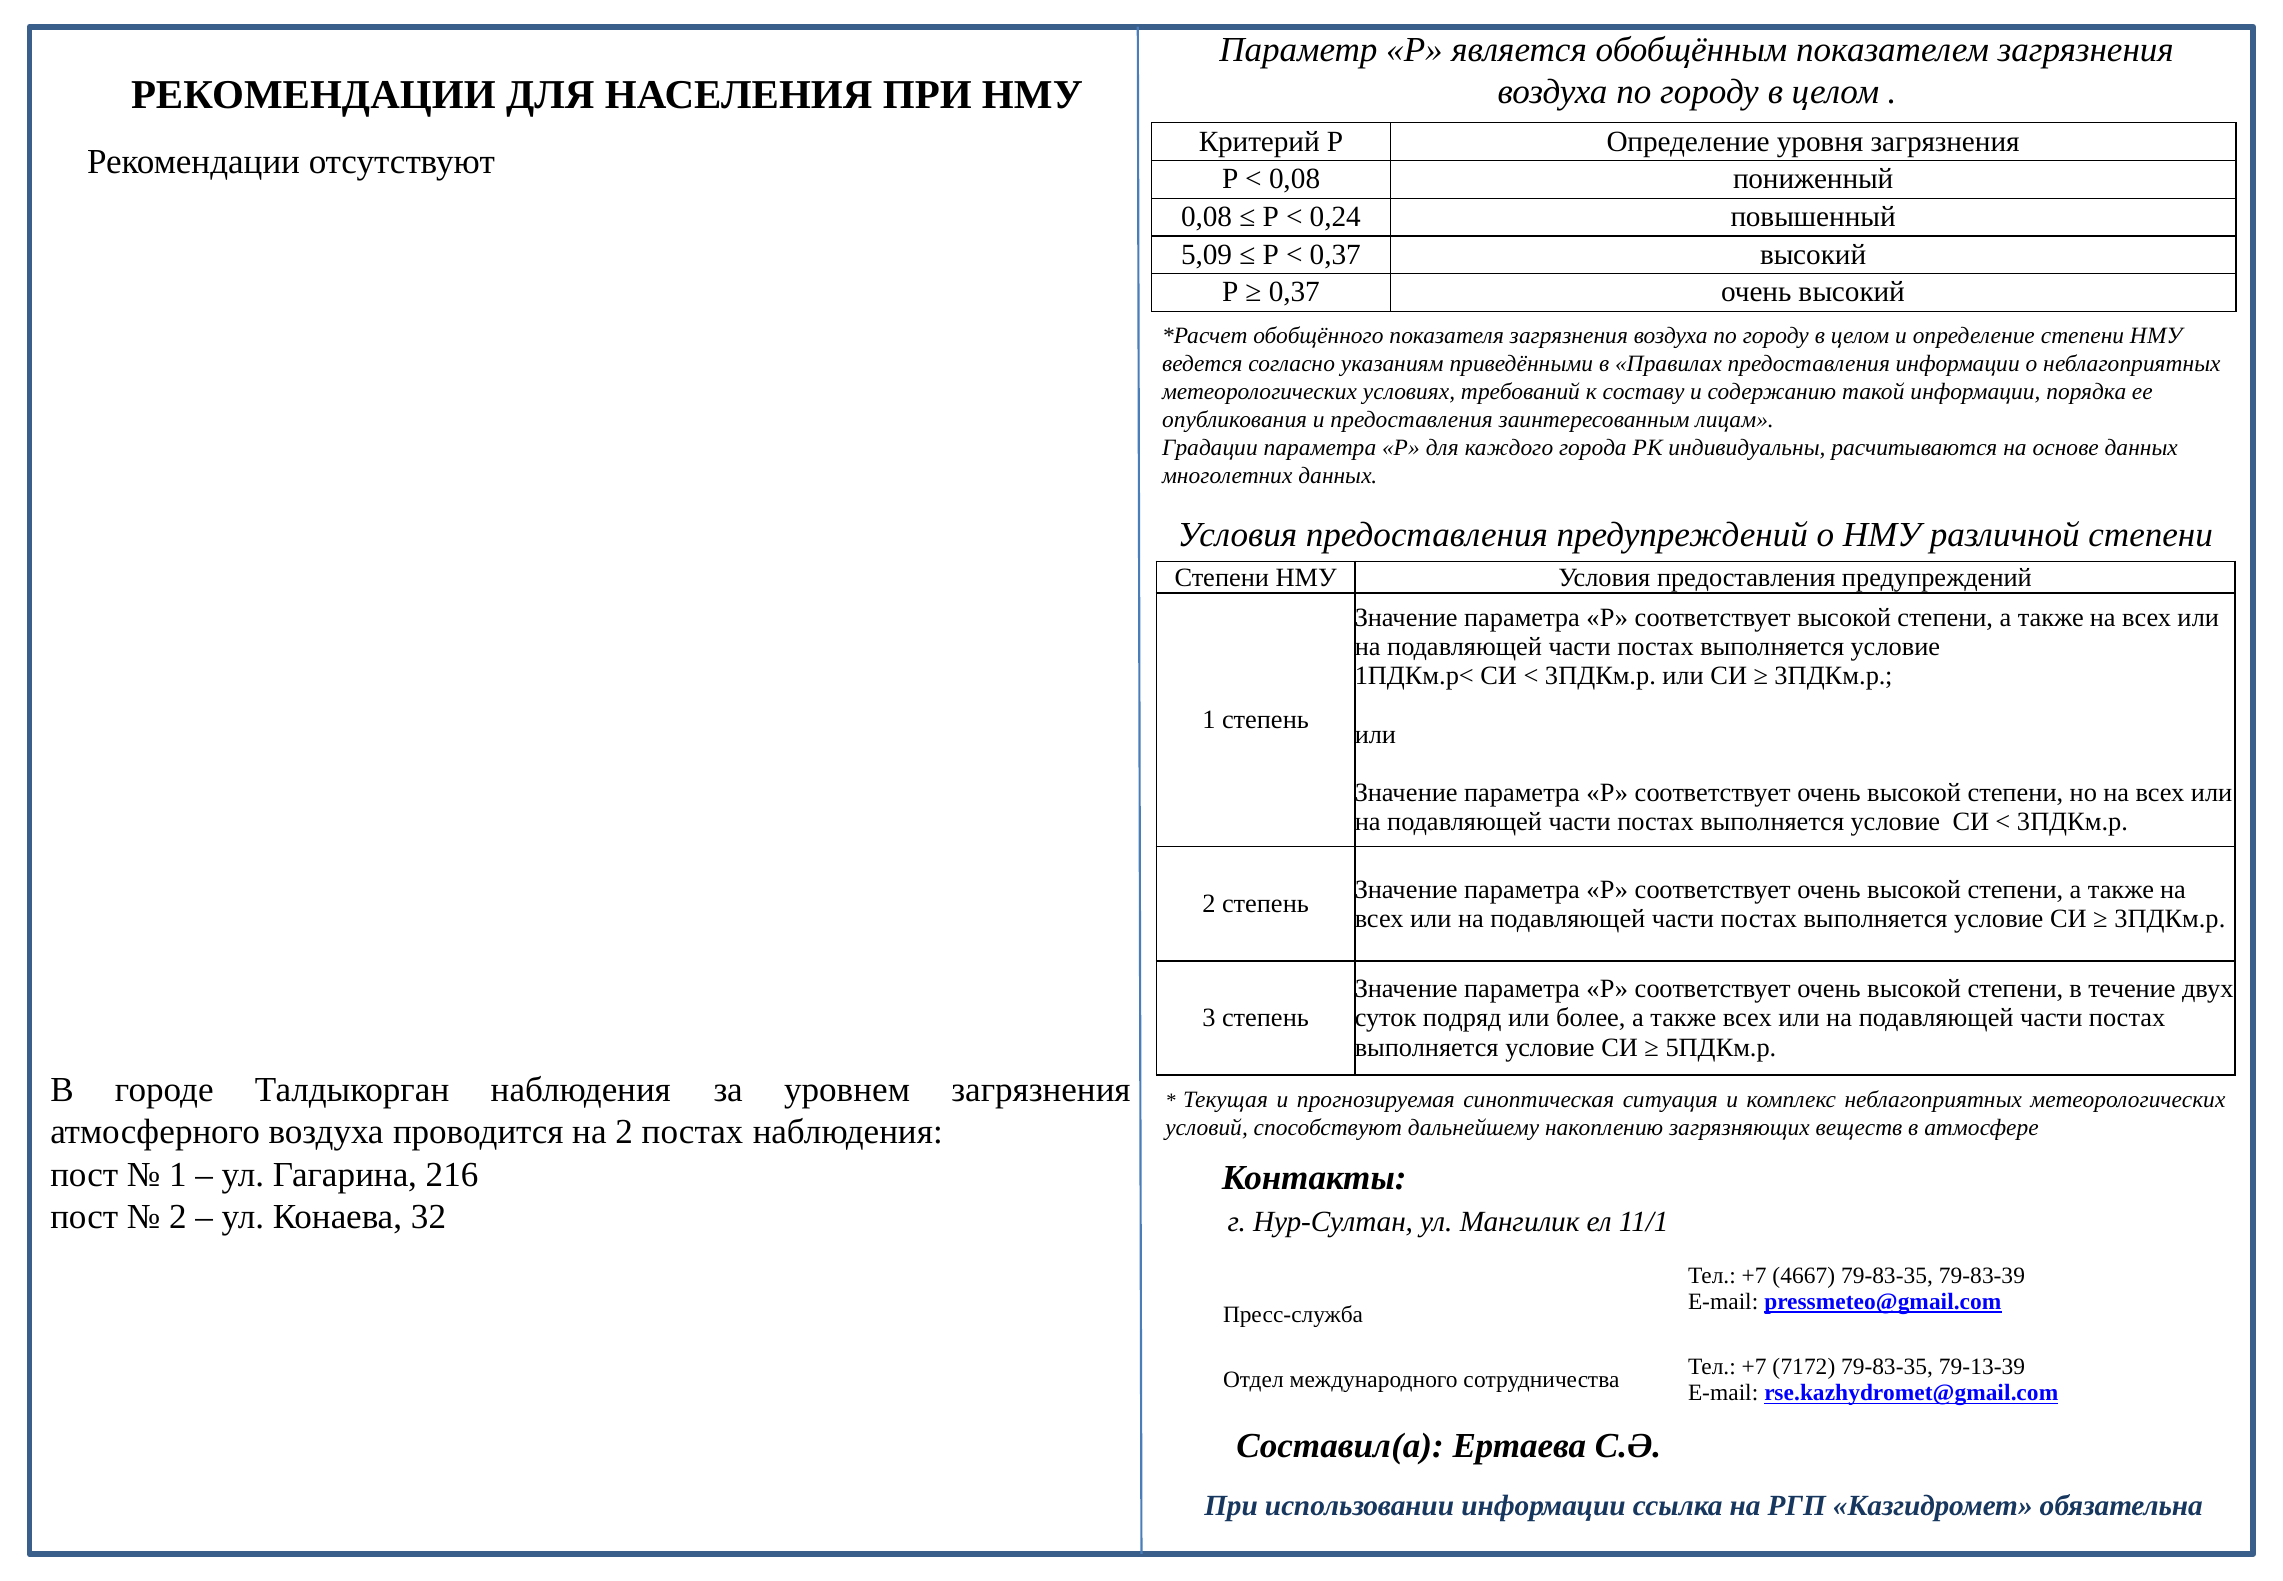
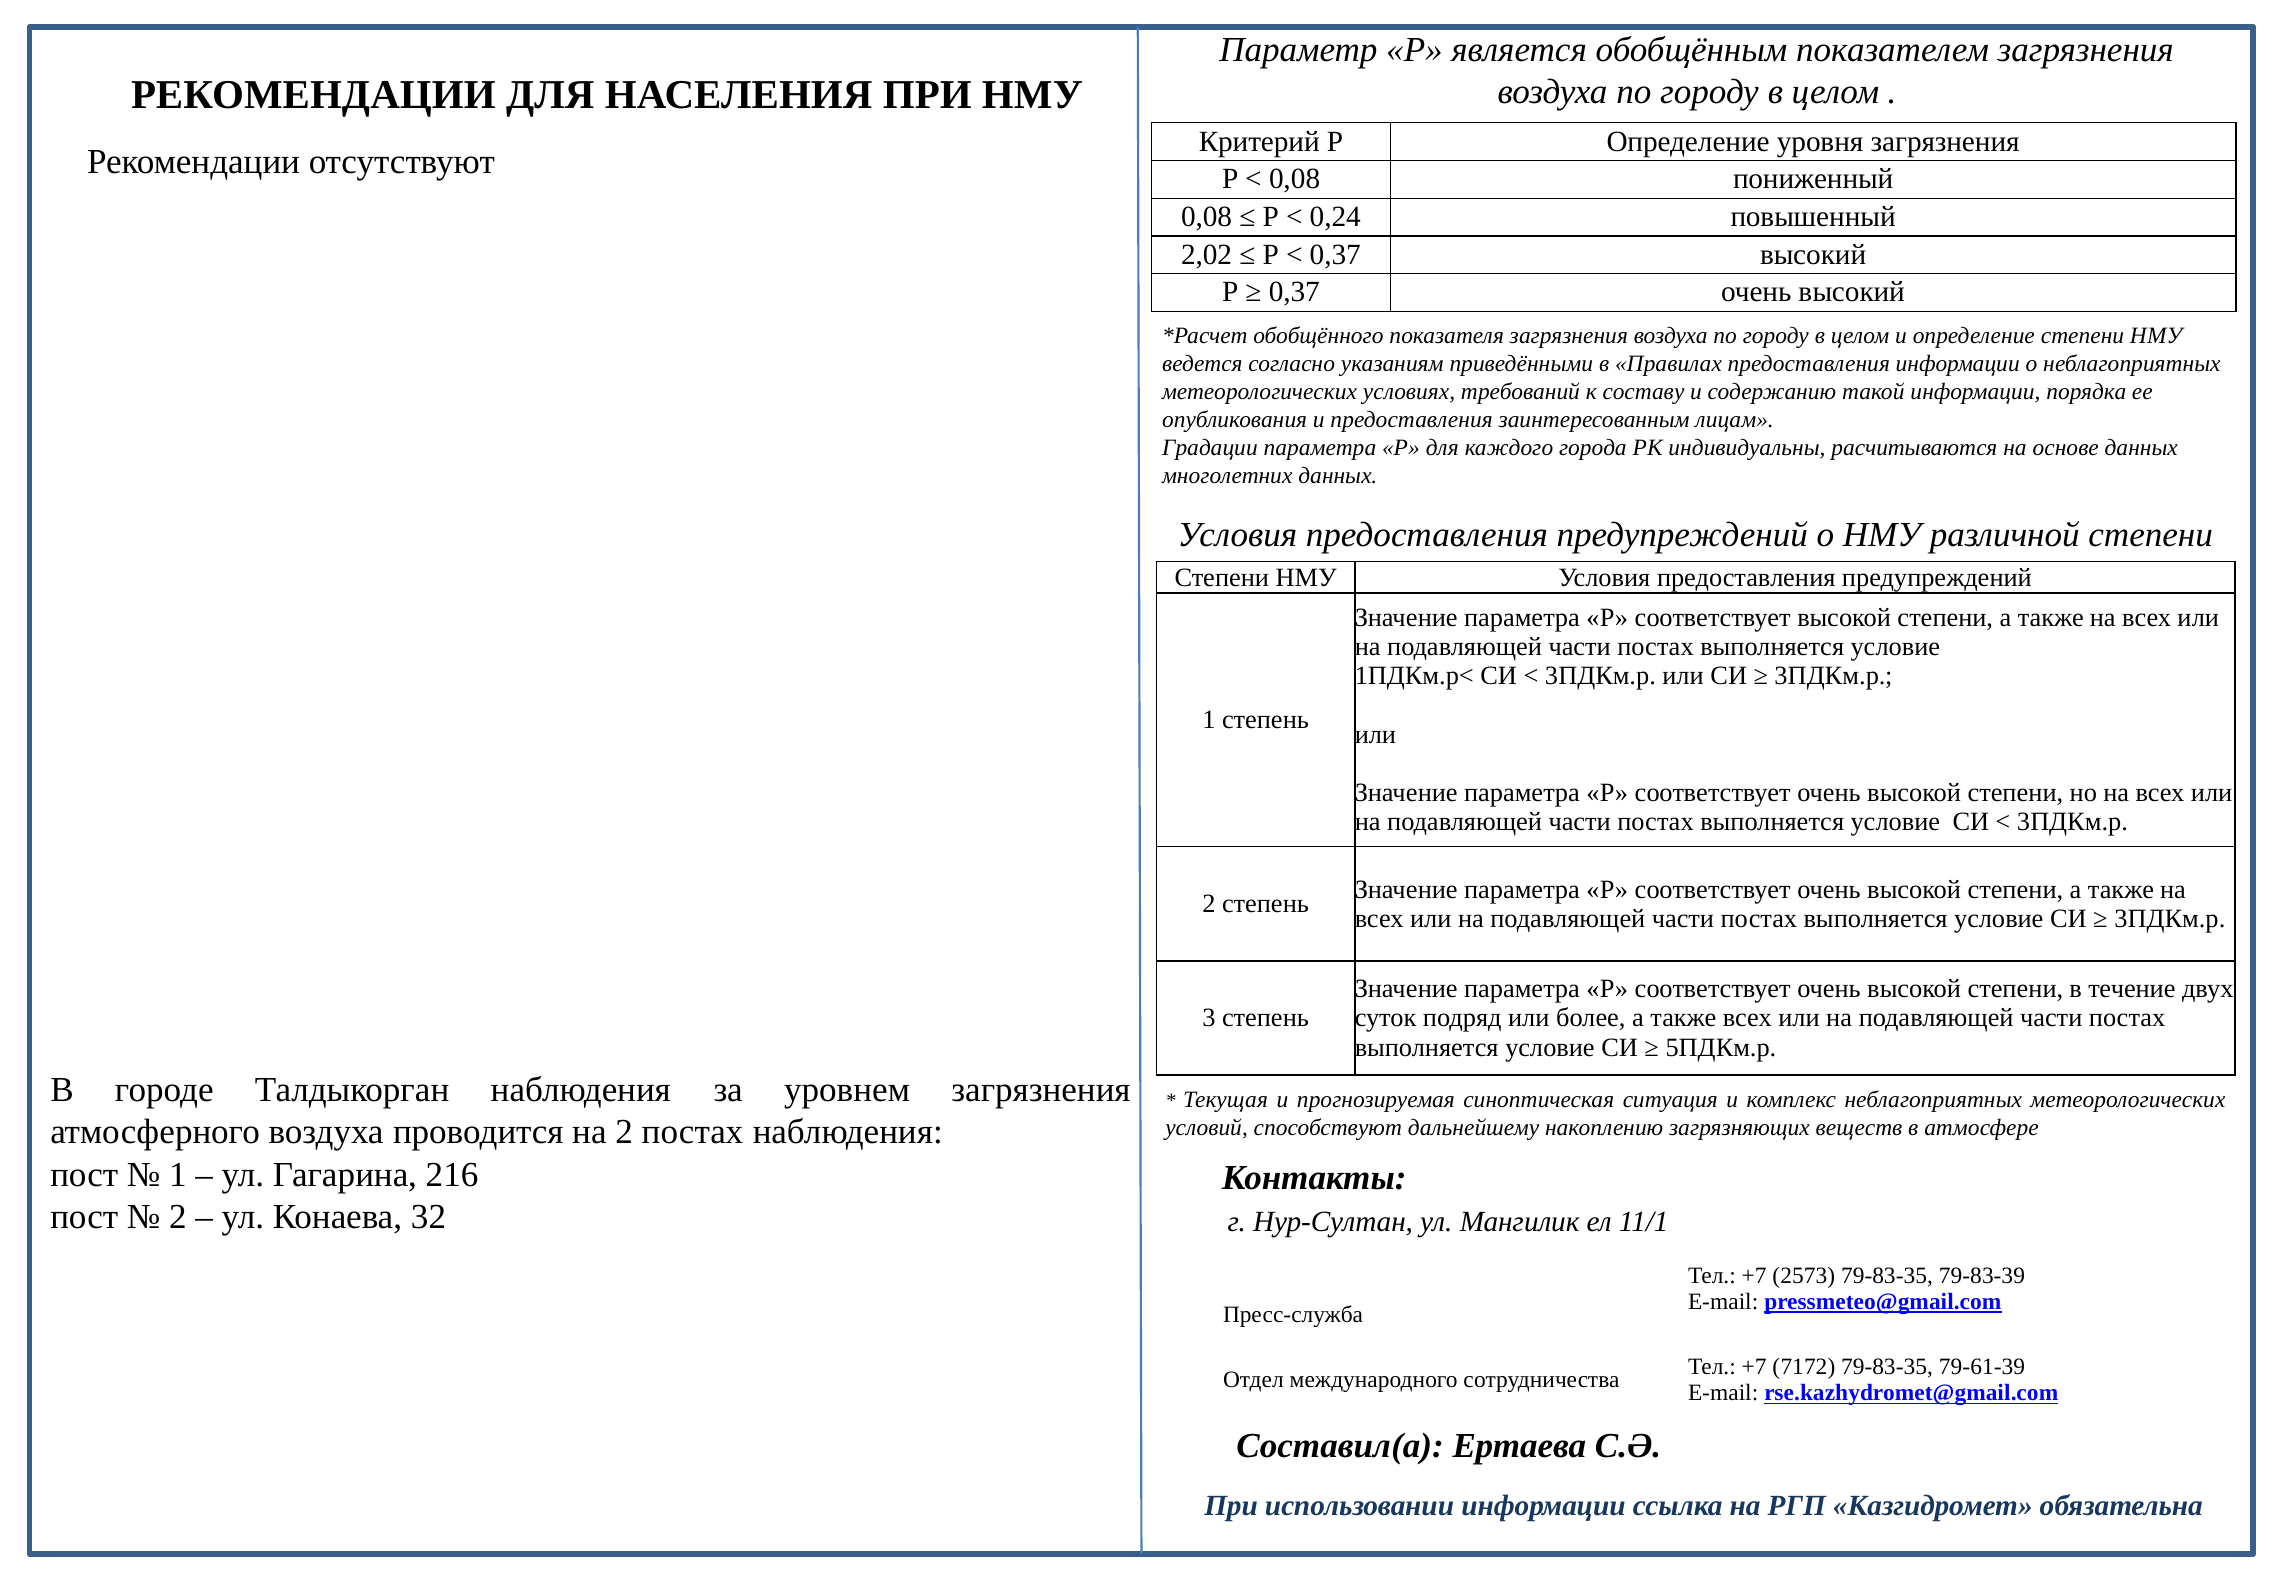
5,09: 5,09 -> 2,02 (1207, 254)
4667: 4667 -> 2573 (1804, 1275)
79-13-39: 79-13-39 -> 79-61-39 (1982, 1366)
